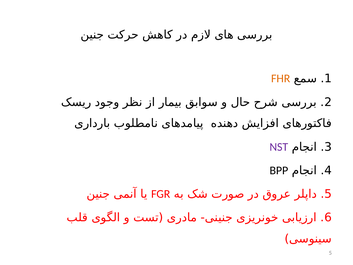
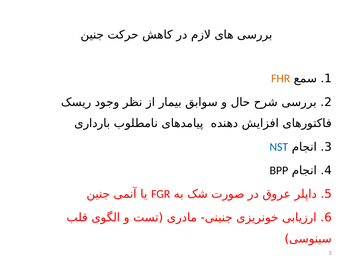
NST colour: purple -> blue (279, 147)
